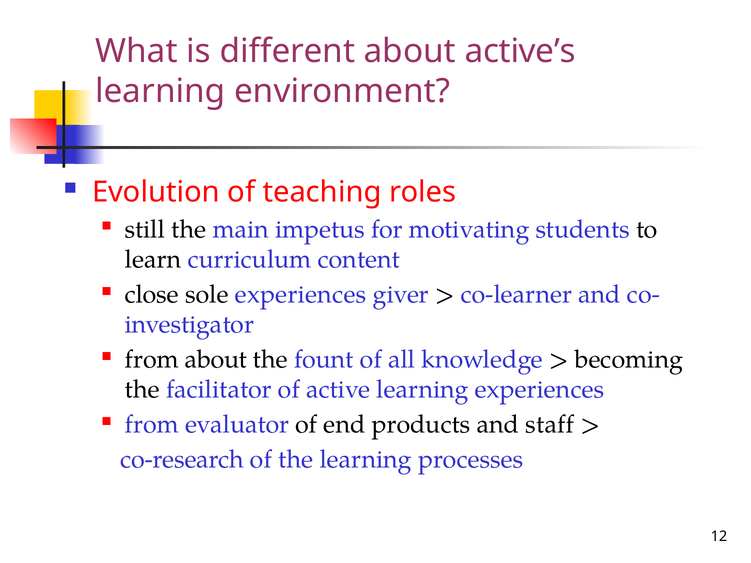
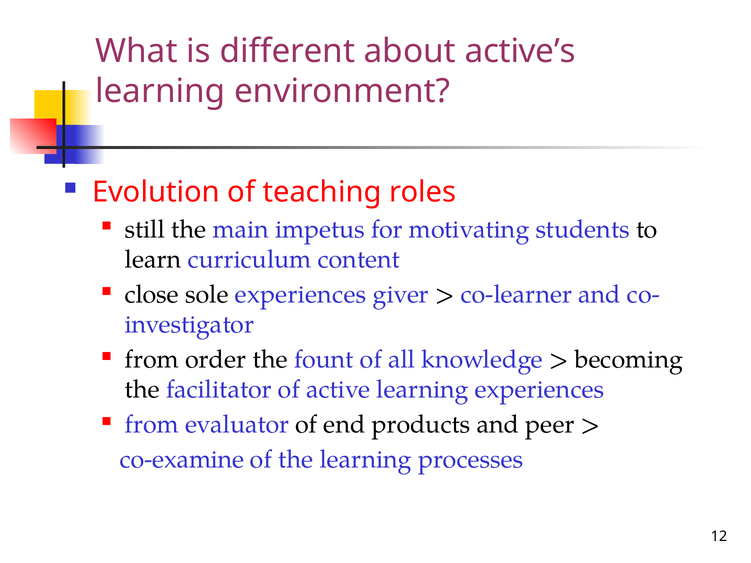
from about: about -> order (216, 360)
staff: staff -> peer (550, 425)
co-research: co-research -> co-examine (182, 460)
